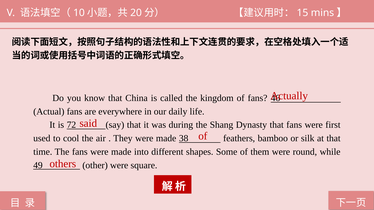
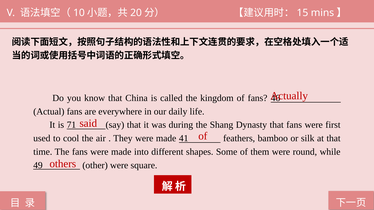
72: 72 -> 71 (71, 125)
38: 38 -> 41 (184, 139)
